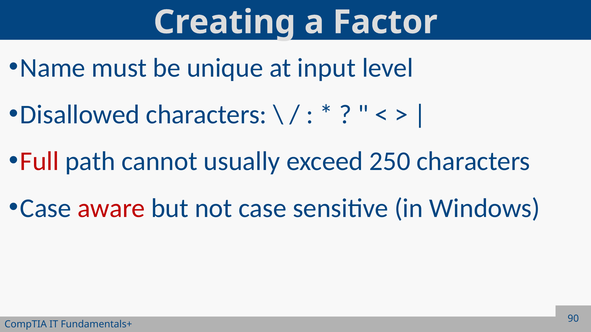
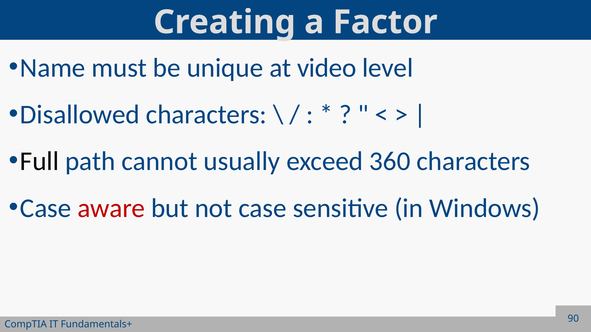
input: input -> video (327, 68)
Full colour: red -> black (39, 162)
250: 250 -> 360 (390, 162)
